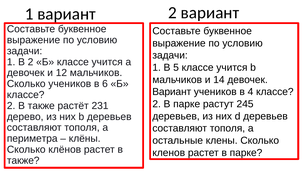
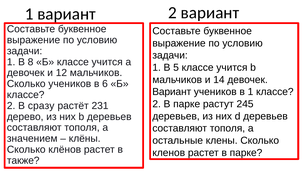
В 2: 2 -> 8 (31, 62)
в 4: 4 -> 1 (250, 92)
2 В также: также -> сразу (41, 106)
периметра: периметра -> значением (32, 139)
